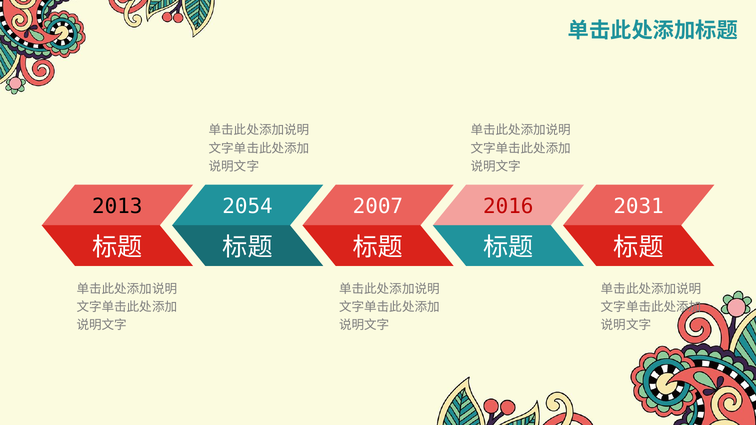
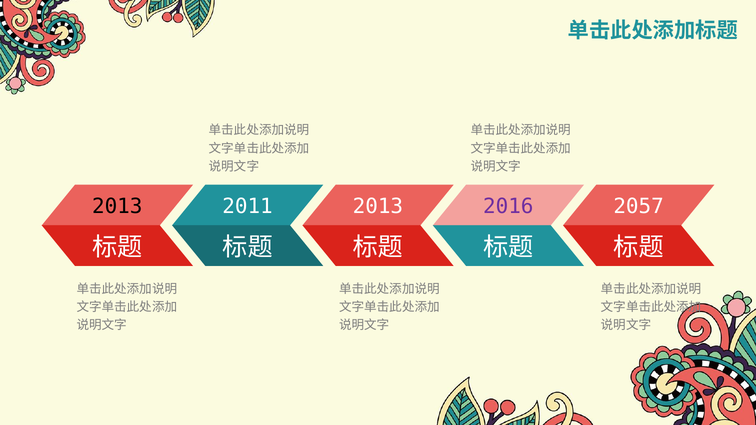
2054: 2054 -> 2011 (248, 207)
2007: 2007 -> 2013 (378, 207)
2016 colour: red -> purple (508, 207)
2031: 2031 -> 2057 (639, 207)
